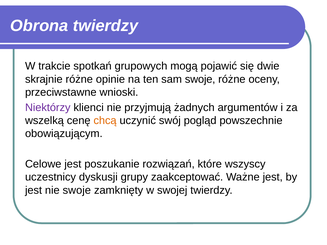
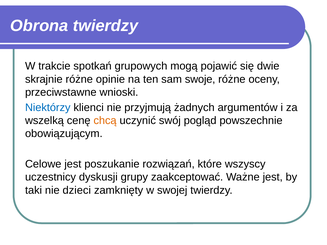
Niektórzy colour: purple -> blue (48, 108)
jest: jest -> taki (34, 190)
nie swoje: swoje -> dzieci (77, 190)
